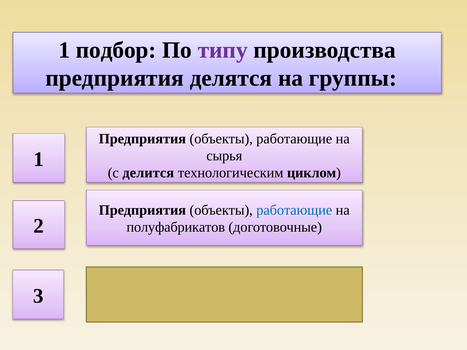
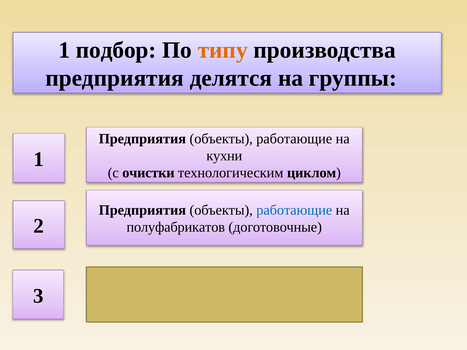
типу colour: purple -> orange (223, 50)
сырья: сырья -> кухни (224, 156)
делится: делится -> очистки (148, 173)
